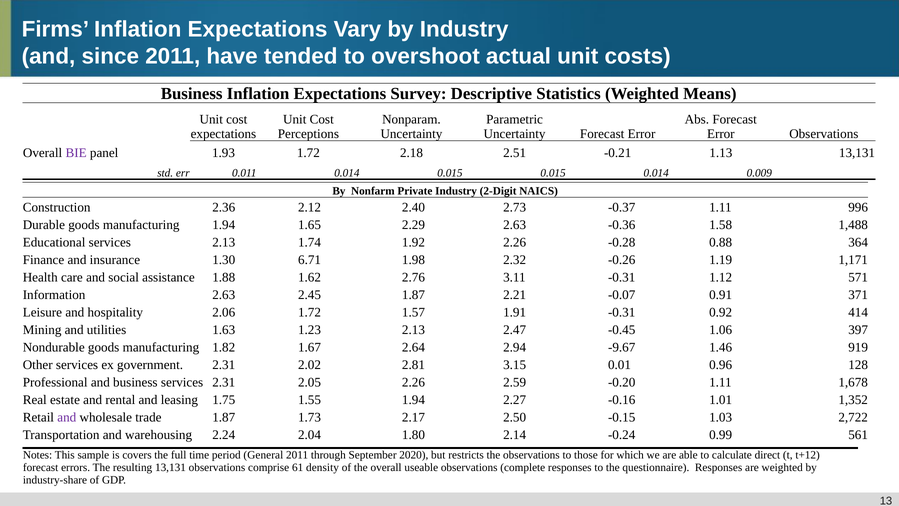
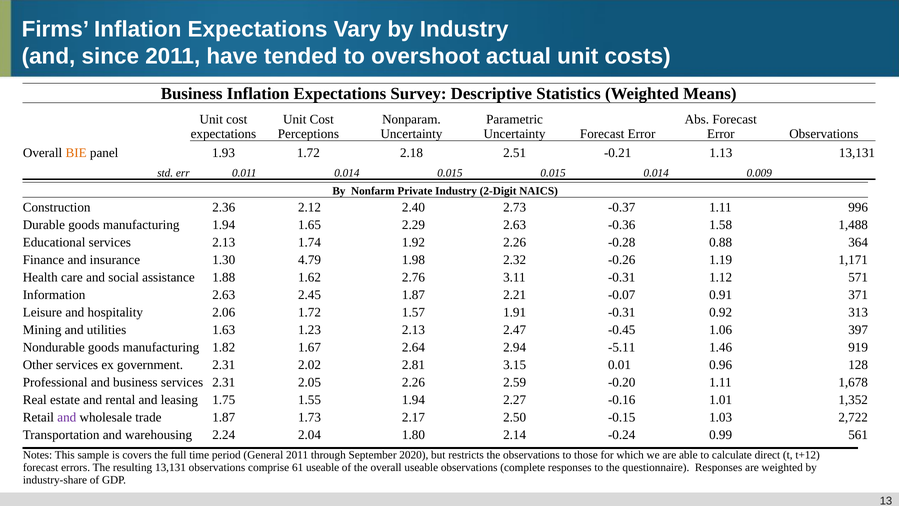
BIE colour: purple -> orange (76, 153)
6.71: 6.71 -> 4.79 (310, 260)
414: 414 -> 313 (858, 312)
-9.67: -9.67 -> -5.11 (622, 347)
61 density: density -> useable (323, 467)
